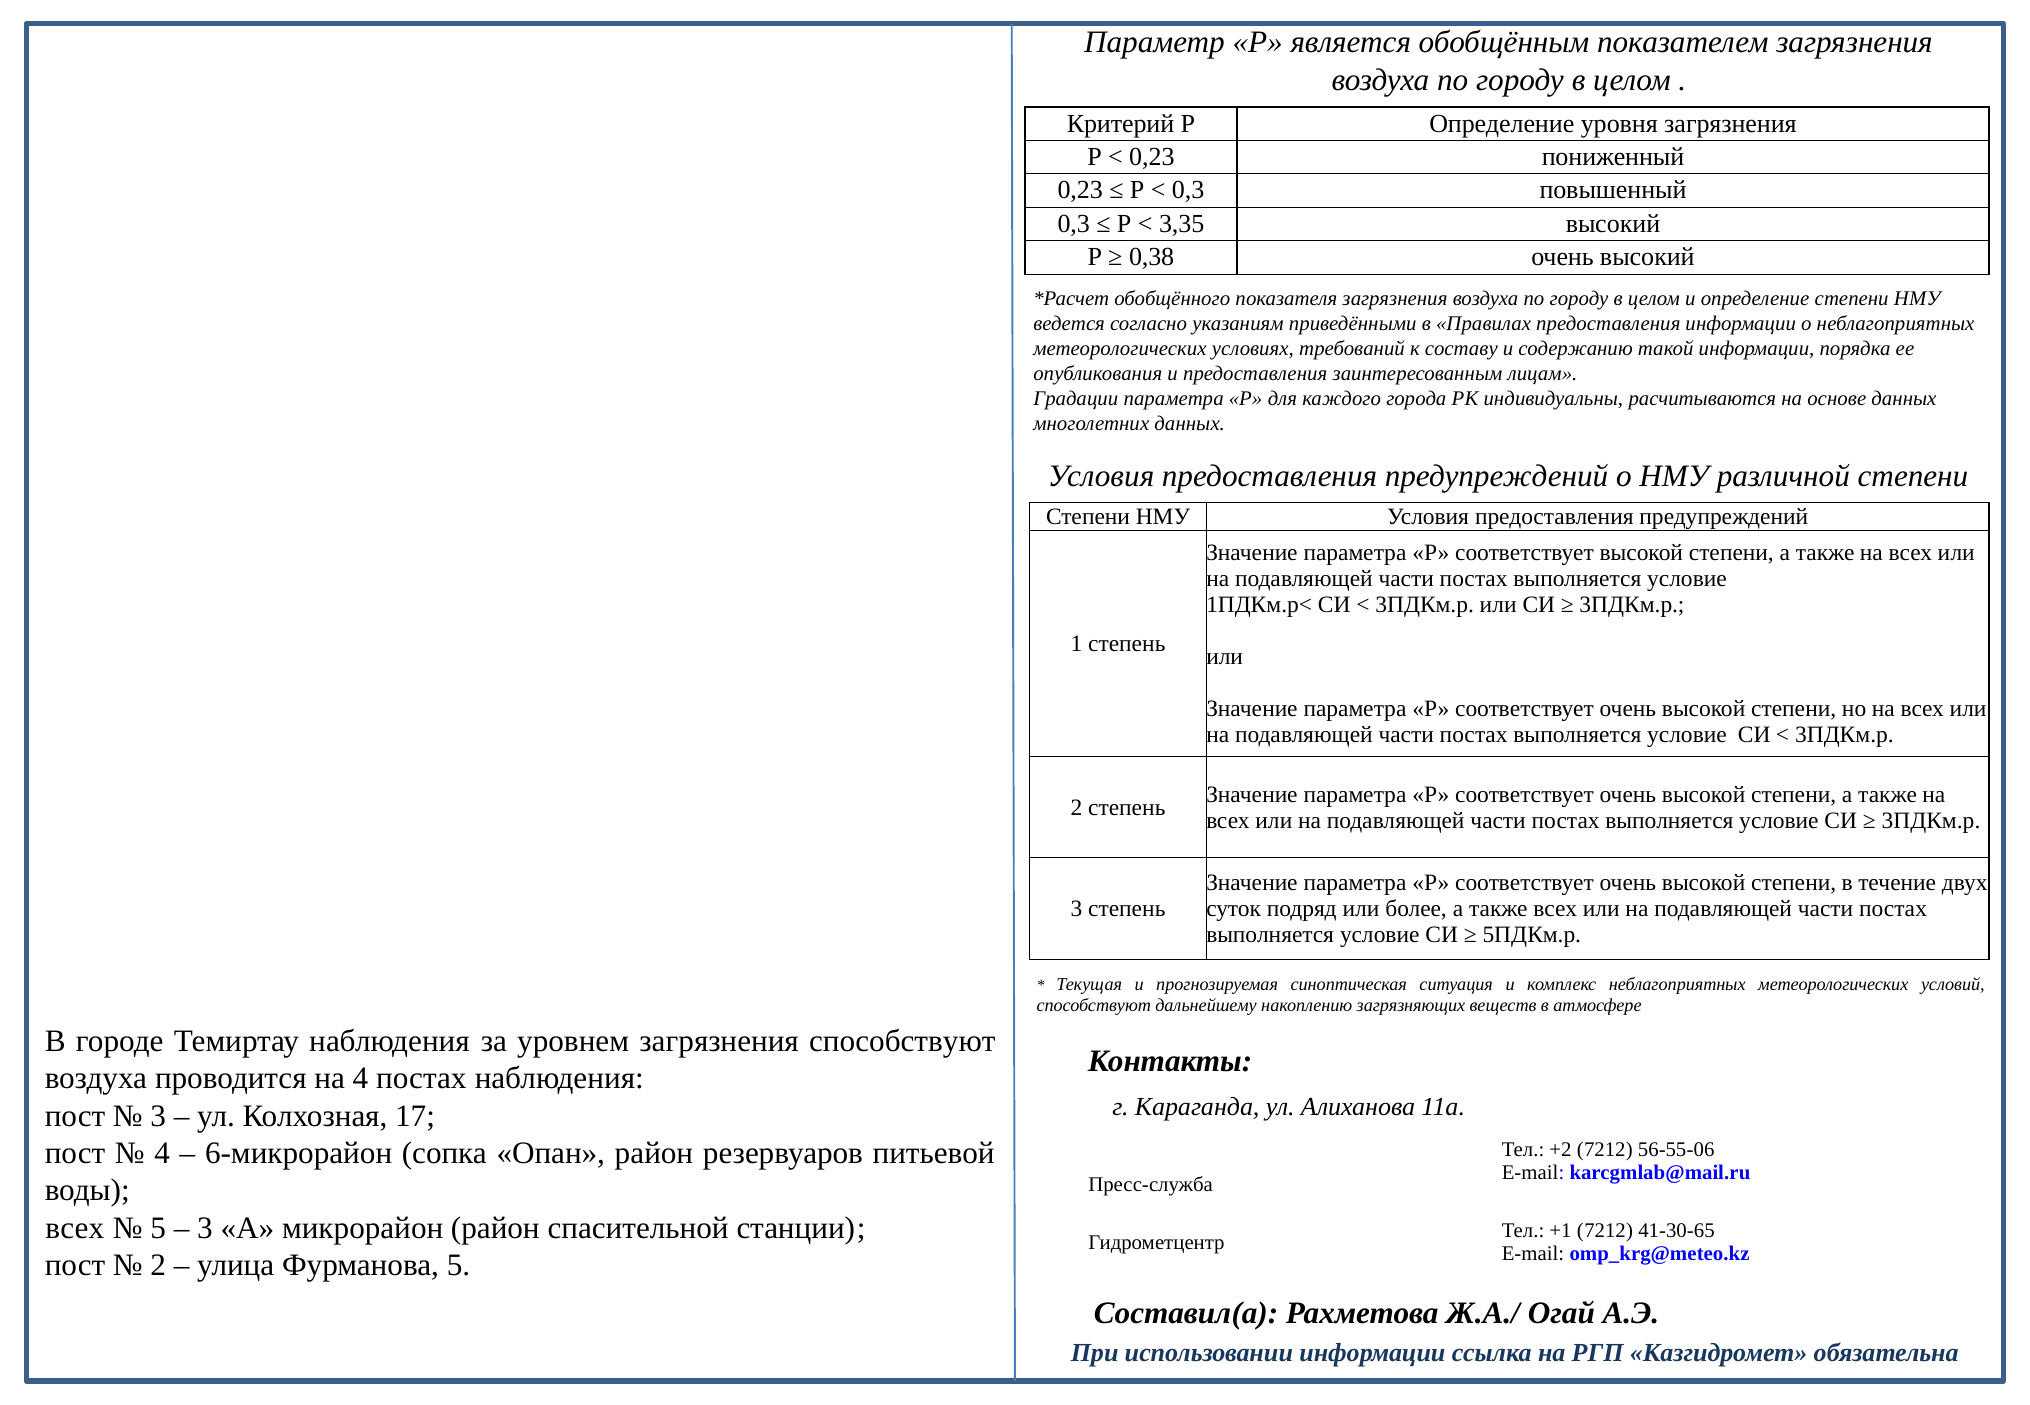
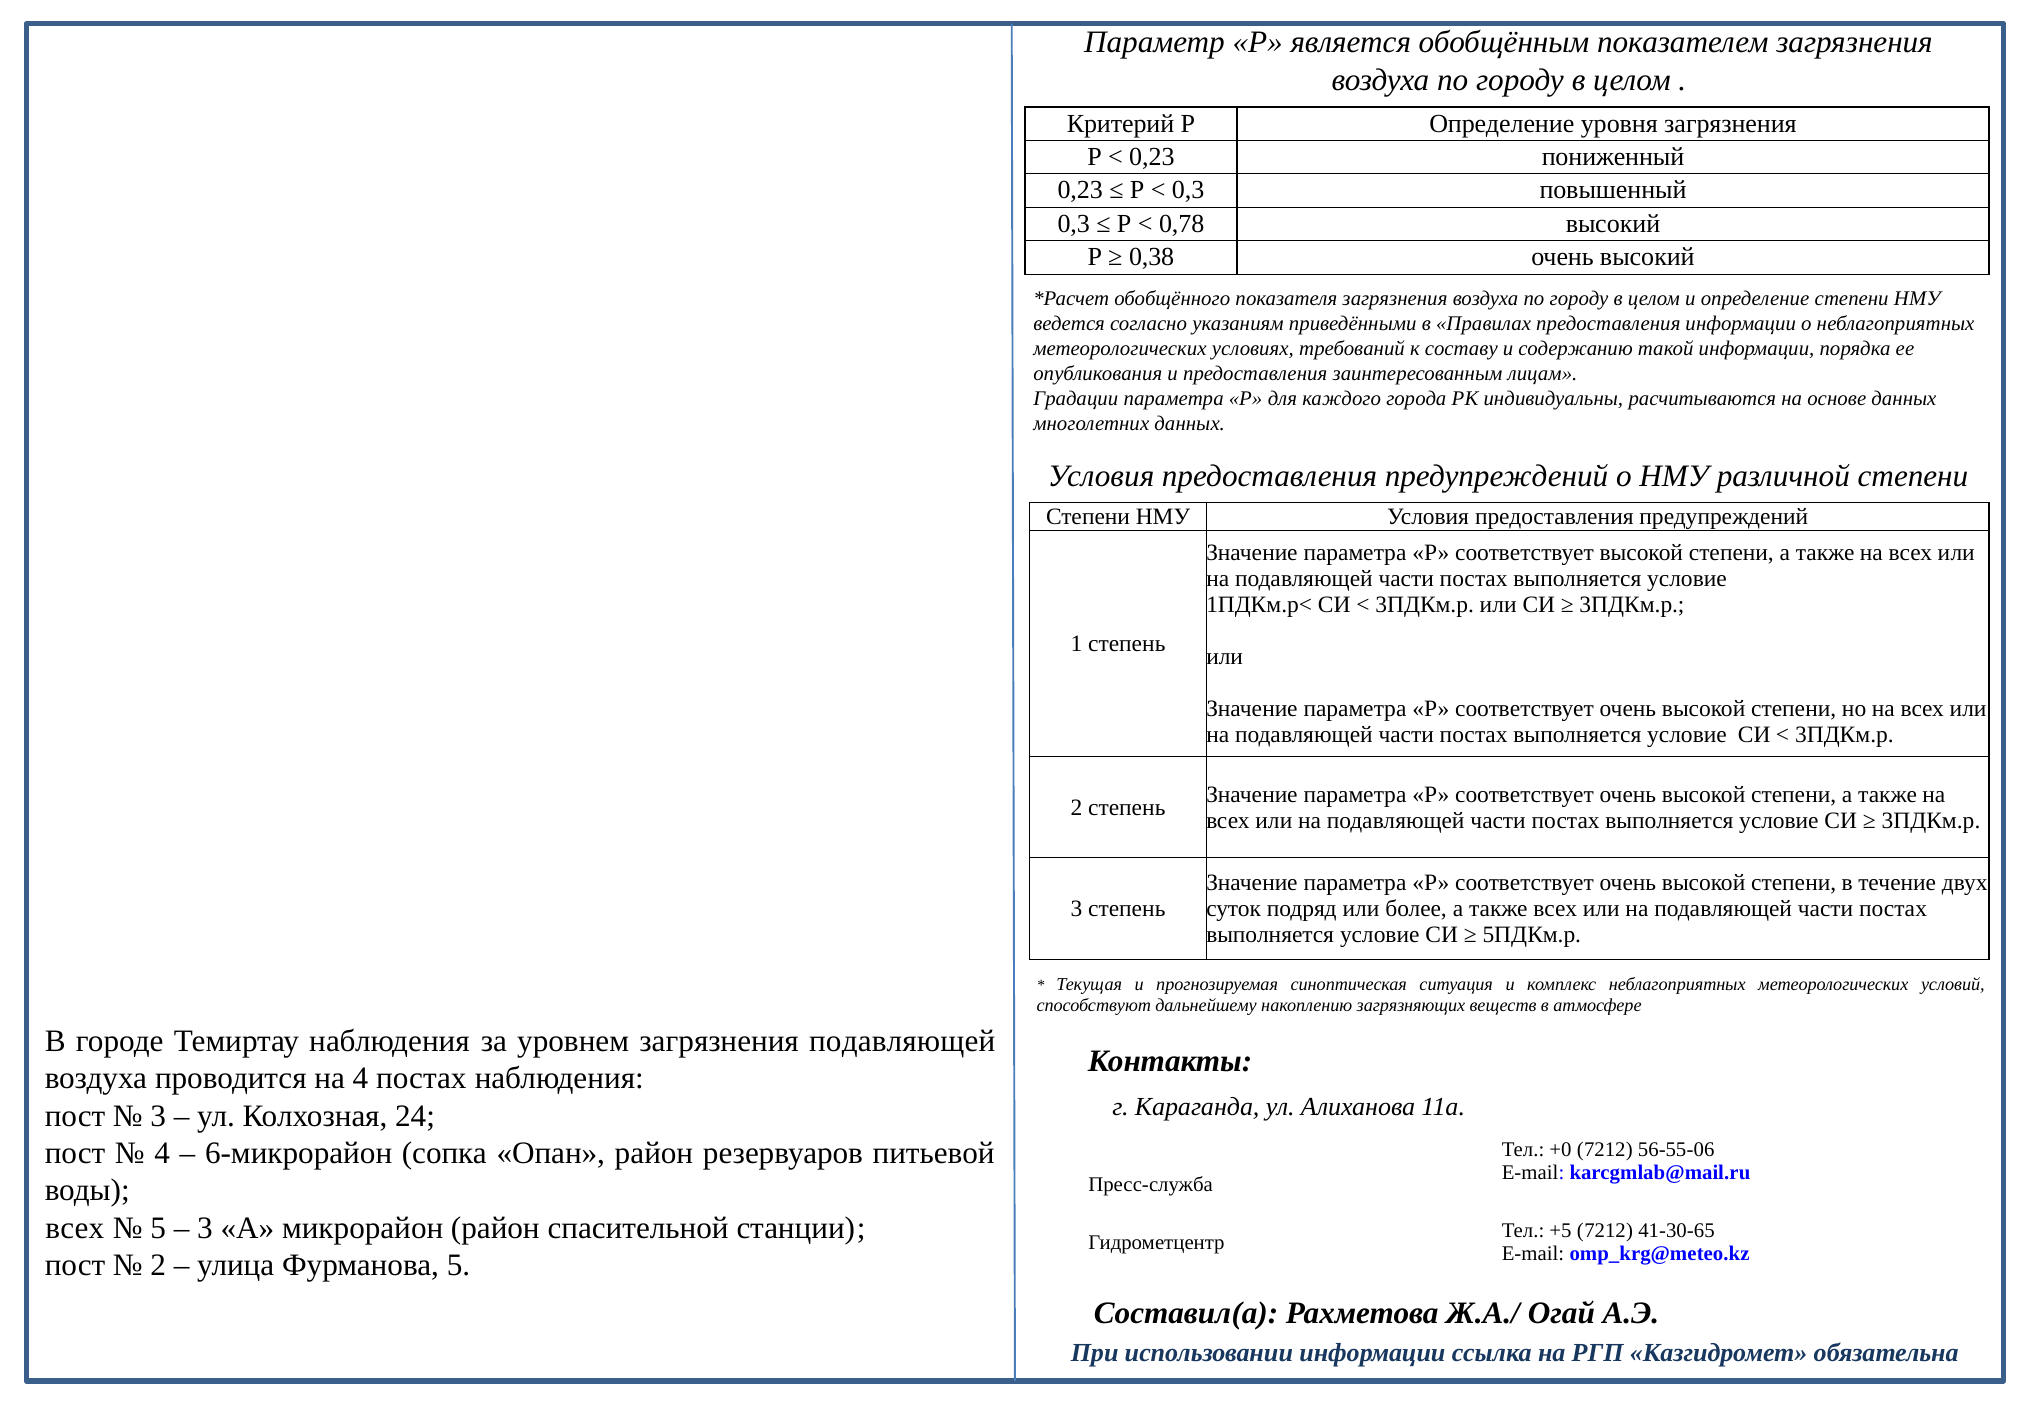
3,35: 3,35 -> 0,78 (1182, 224)
загрязнения способствуют: способствуют -> подавляющей (902, 1041)
17: 17 -> 24 (415, 1116)
+2: +2 -> +0 (1561, 1150)
+1: +1 -> +5 (1561, 1231)
